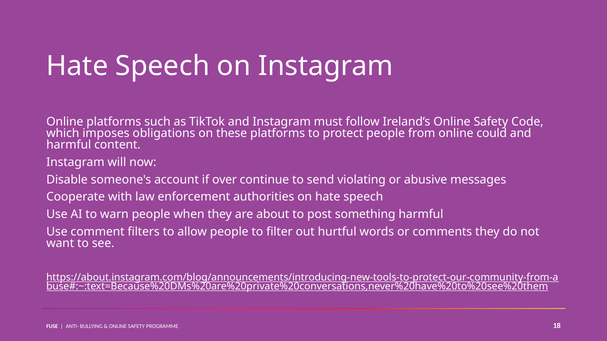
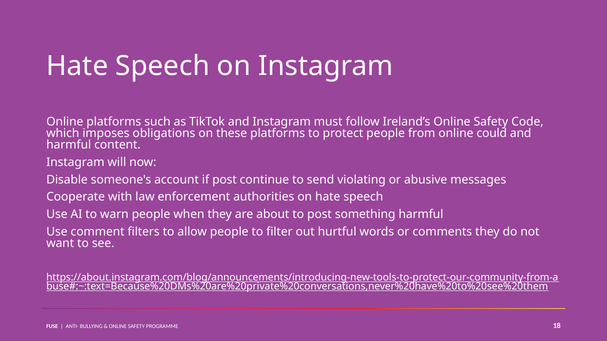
if over: over -> post (225, 180)
